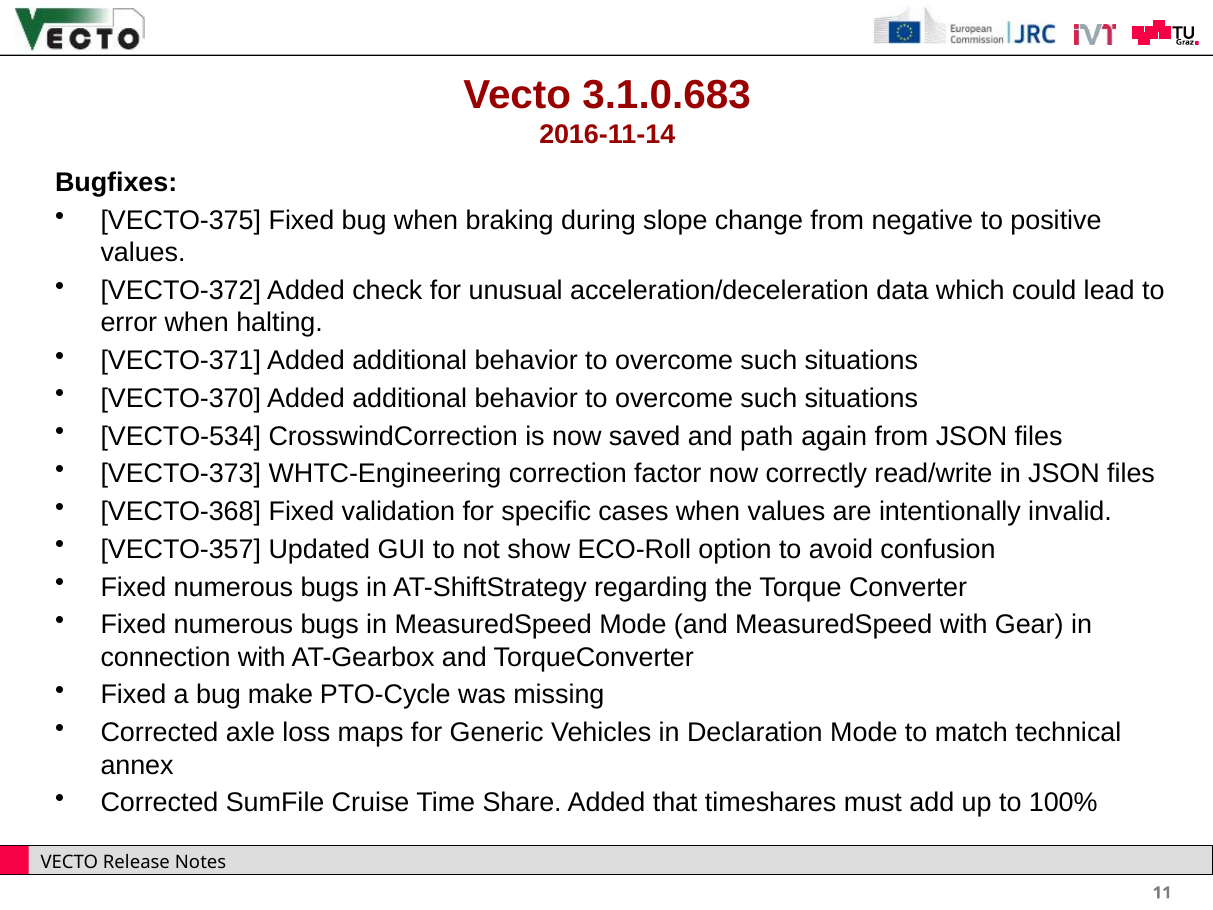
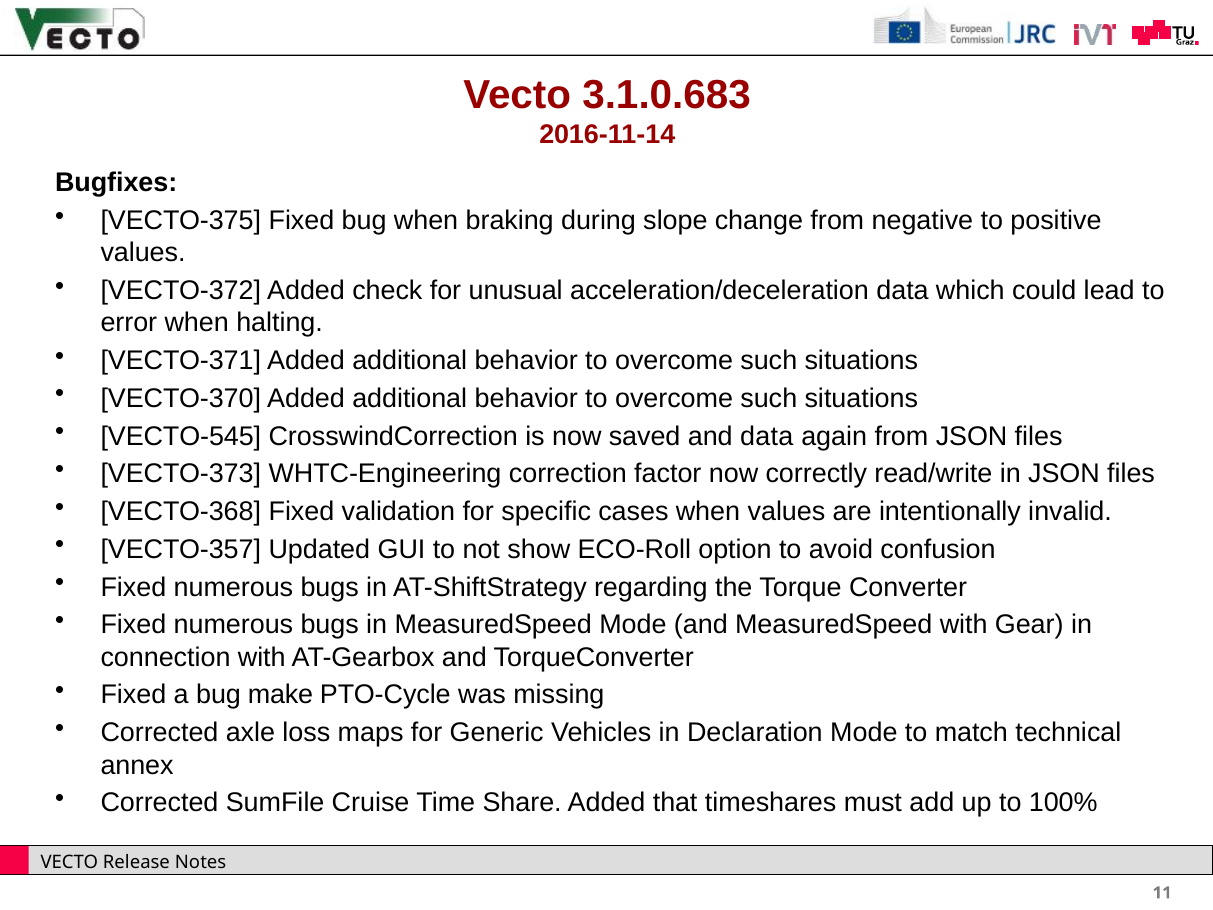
VECTO-534: VECTO-534 -> VECTO-545 (181, 436)
and path: path -> data (767, 436)
